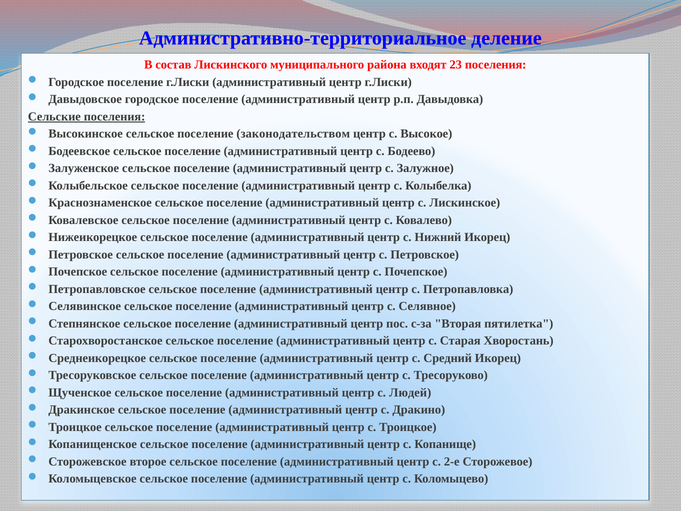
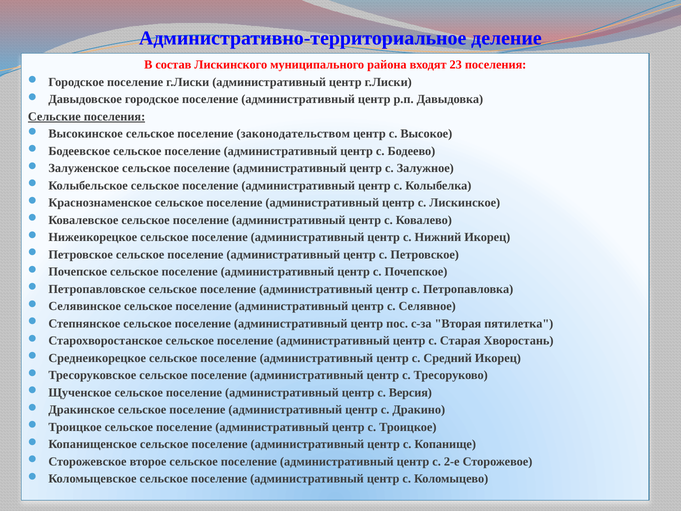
Людей: Людей -> Версия (410, 392)
